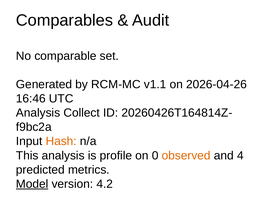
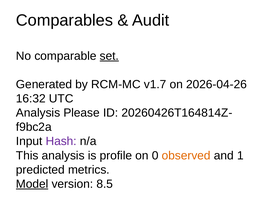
set underline: none -> present (109, 56)
v1.1: v1.1 -> v1.7 (155, 84)
16:46: 16:46 -> 16:32 (31, 99)
Collect: Collect -> Please (82, 113)
Hash colour: orange -> purple (61, 141)
4: 4 -> 1 (240, 156)
4.2: 4.2 -> 8.5 (105, 184)
